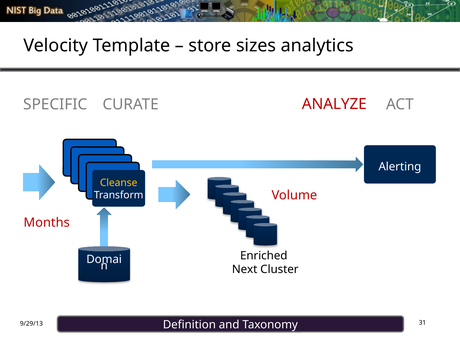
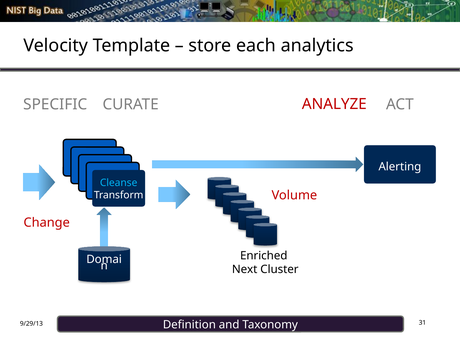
sizes: sizes -> each (256, 46)
Cleanse colour: yellow -> light blue (119, 183)
Months: Months -> Change (47, 223)
